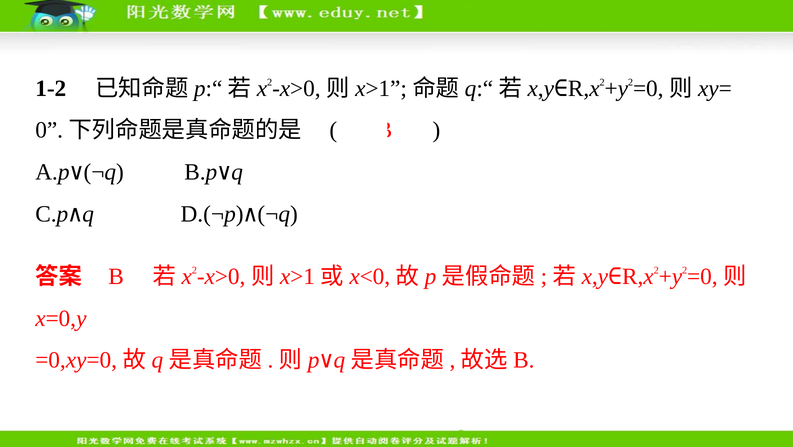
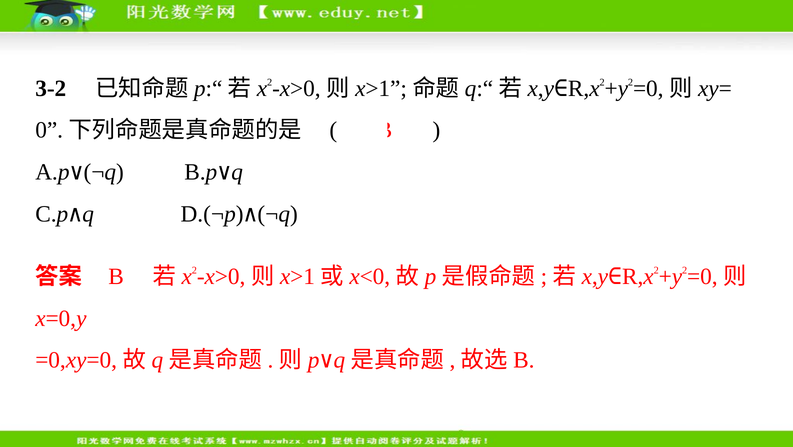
1-2: 1-2 -> 3-2 (51, 88)
